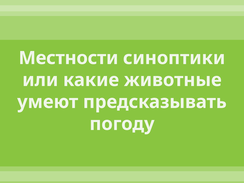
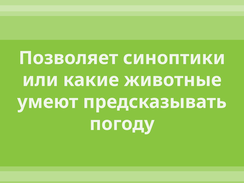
Местности: Местности -> Позволяет (68, 58)
